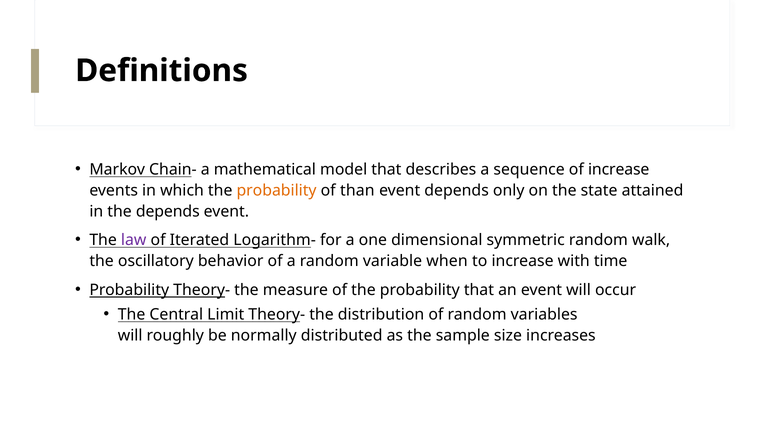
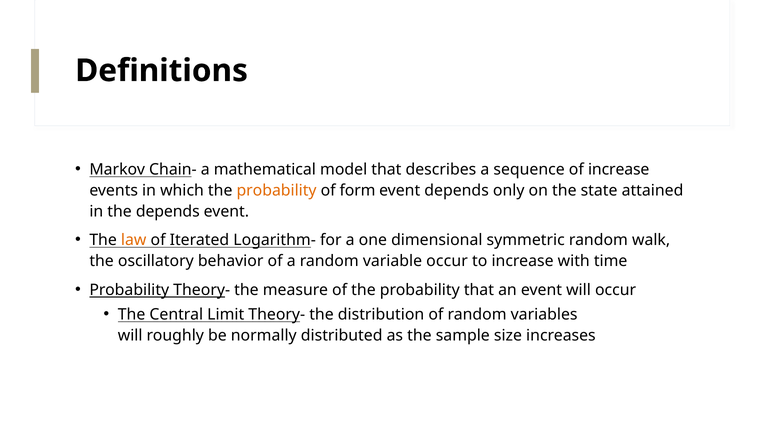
than: than -> form (357, 190)
law colour: purple -> orange (134, 240)
variable when: when -> occur (447, 261)
